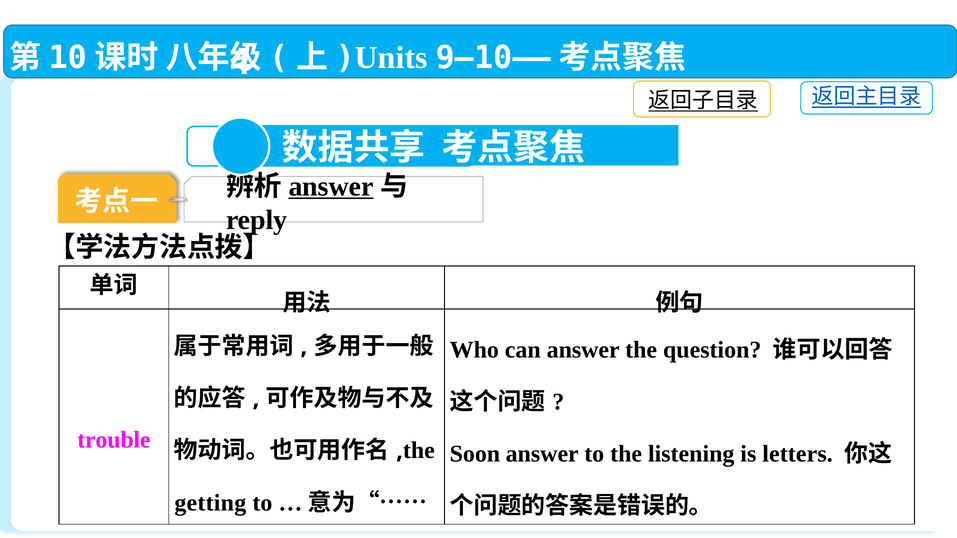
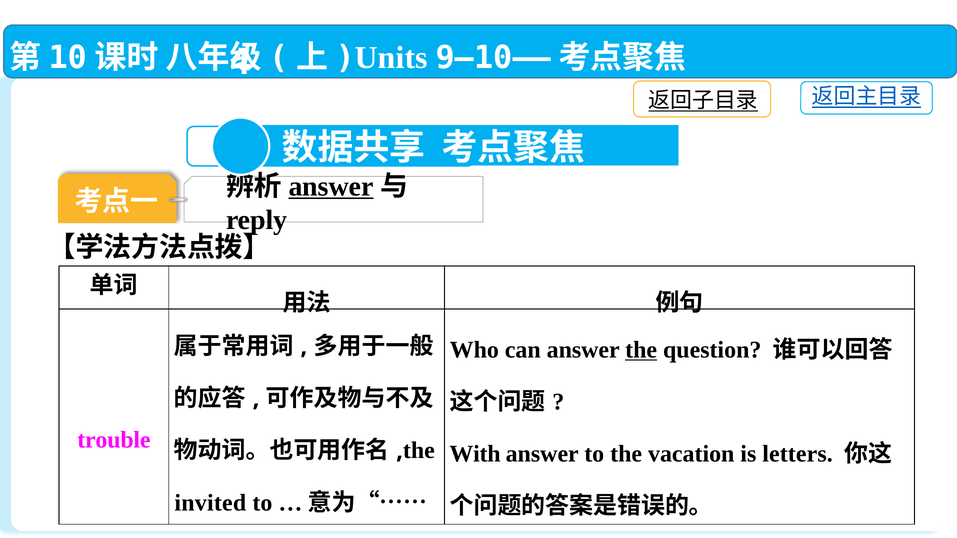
the underline: none -> present (641, 350)
Soon: Soon -> With (475, 454)
listening: listening -> vacation (691, 454)
getting: getting -> invited (210, 503)
